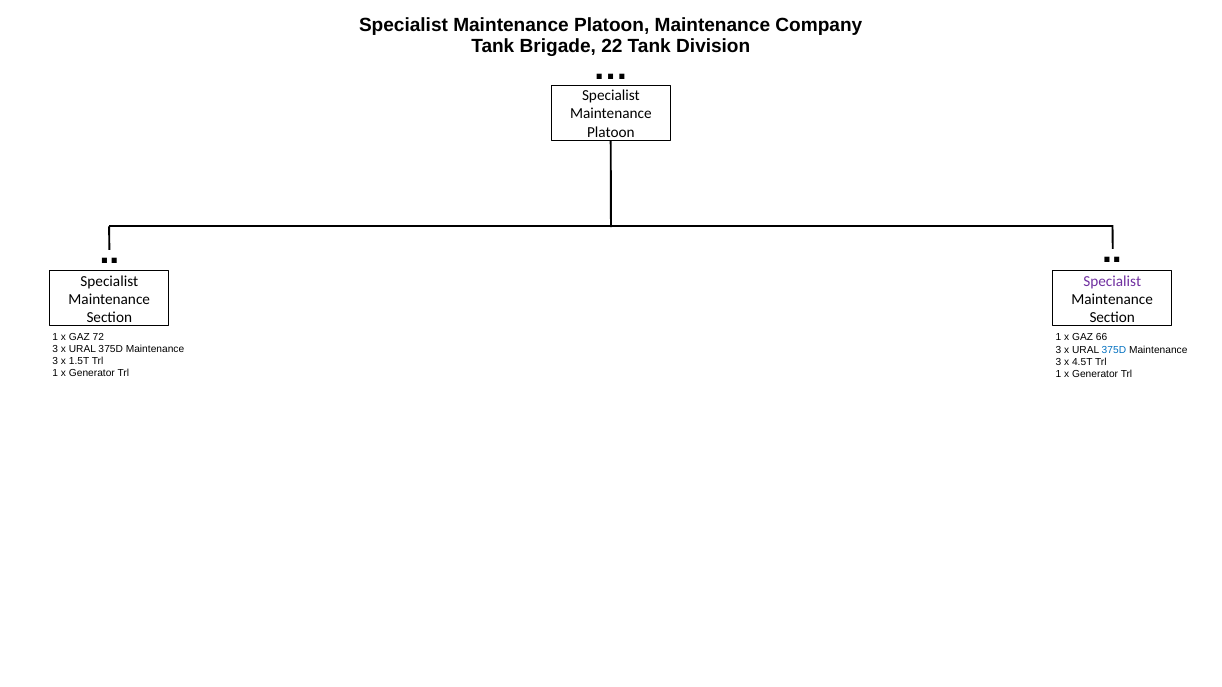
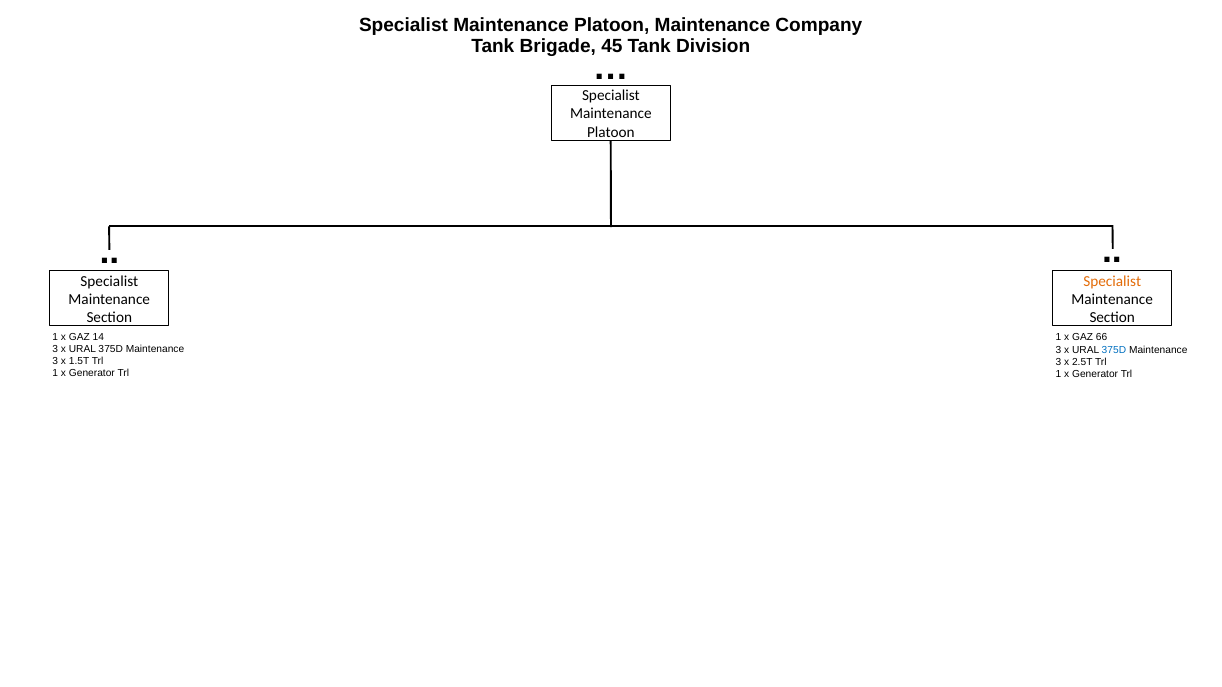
22: 22 -> 45 (612, 46)
Specialist colour: purple -> orange (1112, 281)
72: 72 -> 14 (98, 337)
4.5T: 4.5T -> 2.5T (1082, 362)
